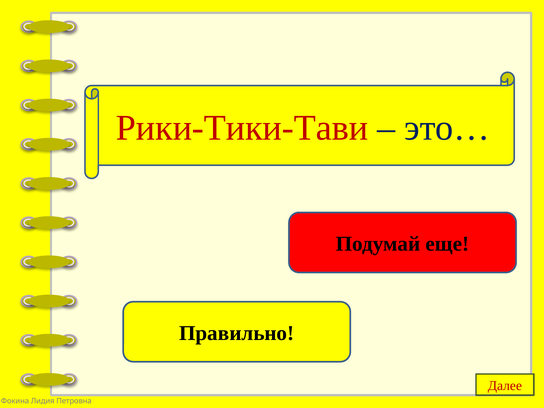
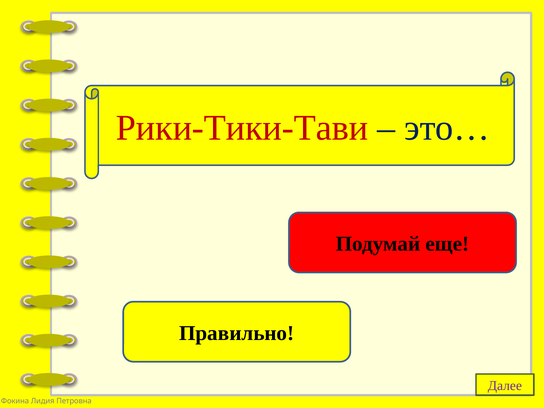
Далее colour: red -> purple (505, 386)
